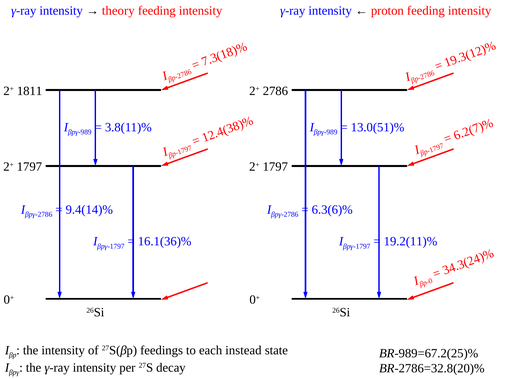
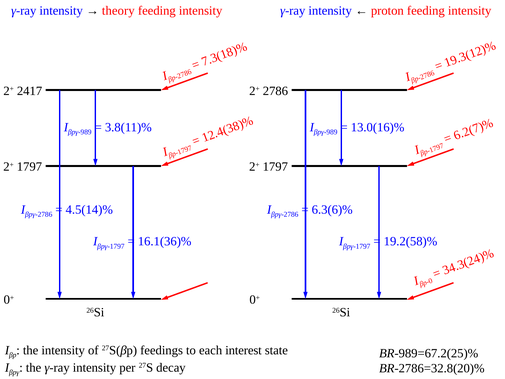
1811: 1811 -> 2417 (30, 91)
13.0(51)%: 13.0(51)% -> 13.0(16)% (378, 127)
9.4(14)%: 9.4(14)% -> 4.5(14)% (89, 209)
19.2(11)%: 19.2(11)% -> 19.2(58)% (410, 241)
instead: instead -> interest (244, 350)
